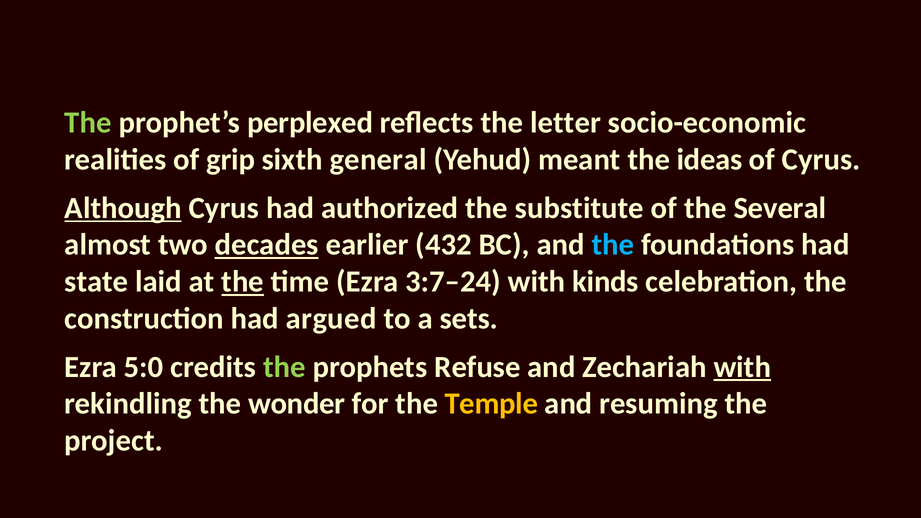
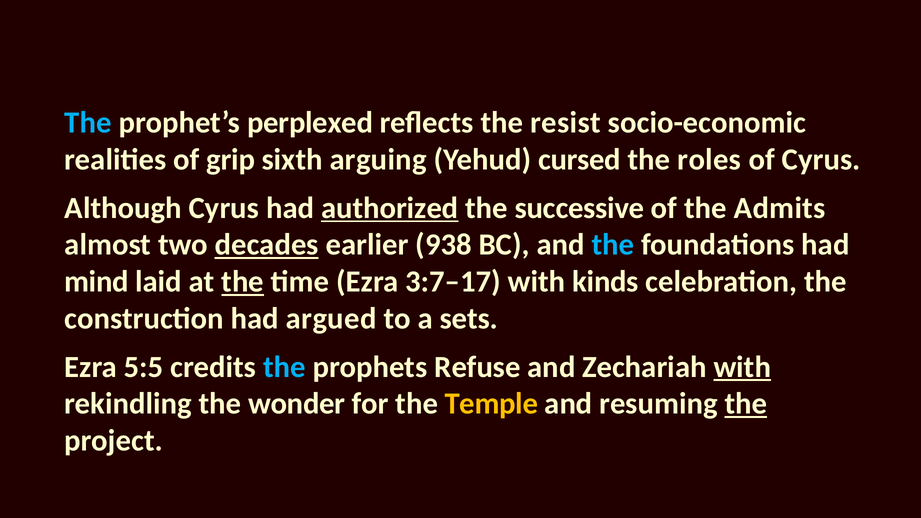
The colour: light green -> light blue (88, 123)
letter: letter -> resist (565, 123)
general: general -> arguing (378, 160)
meant: meant -> cursed (580, 160)
ideas: ideas -> roles (709, 160)
Although underline: present -> none (123, 208)
authorized underline: none -> present (390, 208)
substitute: substitute -> successive (580, 208)
Several: Several -> Admits (780, 208)
432: 432 -> 938 (444, 245)
state: state -> mind (97, 282)
3:7–24: 3:7–24 -> 3:7–17 (453, 282)
5:0: 5:0 -> 5:5 (144, 367)
the colour: light green -> light blue (284, 367)
the underline: none -> present (746, 404)
